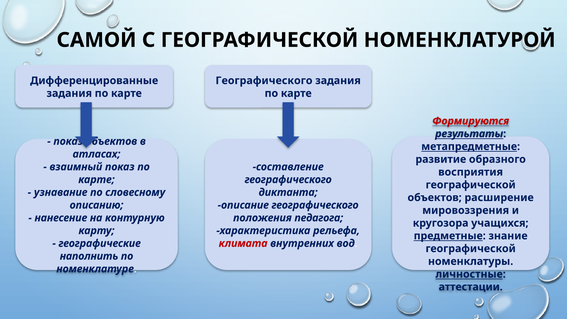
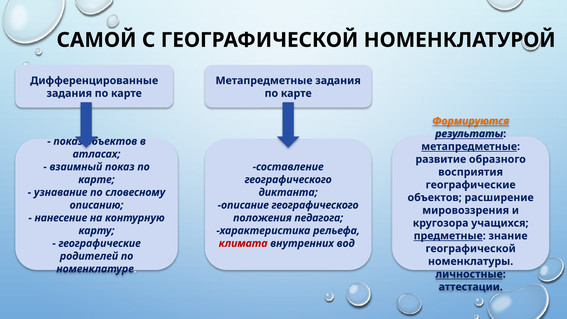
Географического: Географического -> Метапредметные (264, 81)
Формируются colour: red -> orange (471, 121)
географической: географической -> географические (471, 185)
наполнить: наполнить -> родителей (89, 256)
